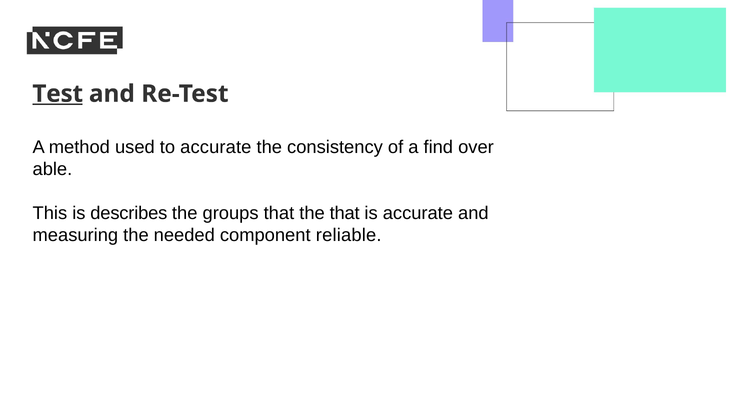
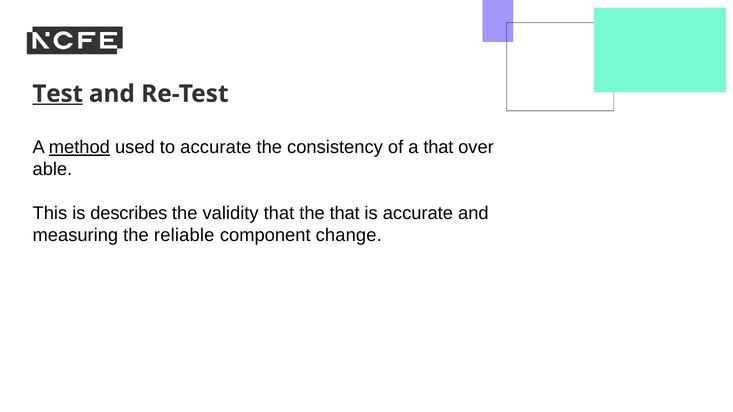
method underline: none -> present (79, 147)
a find: find -> that (438, 147)
groups: groups -> validity (231, 213)
needed: needed -> reliable (184, 235)
reliable: reliable -> change (349, 235)
